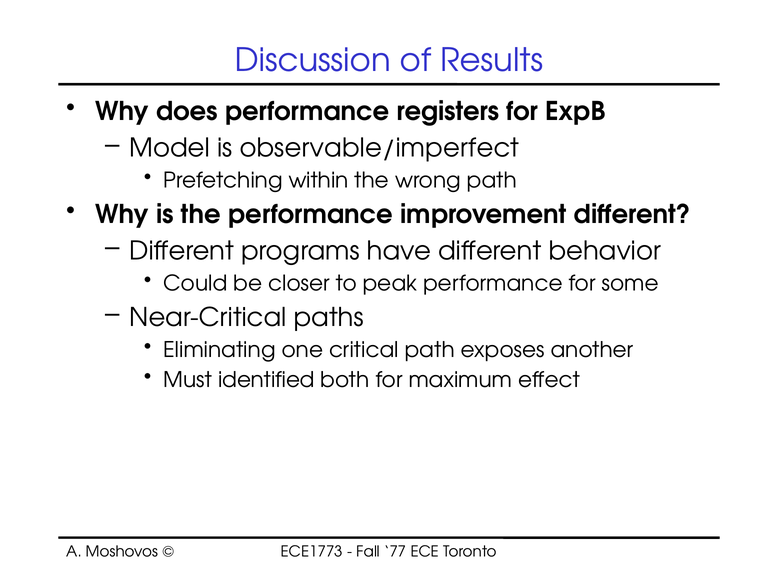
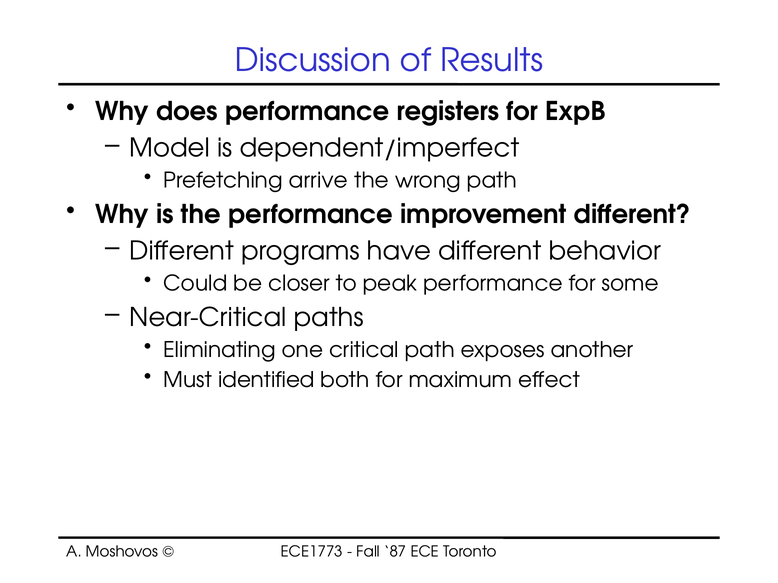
observable/imperfect: observable/imperfect -> dependent/imperfect (379, 148)
within: within -> arrive (318, 181)
77: 77 -> 87 (395, 552)
